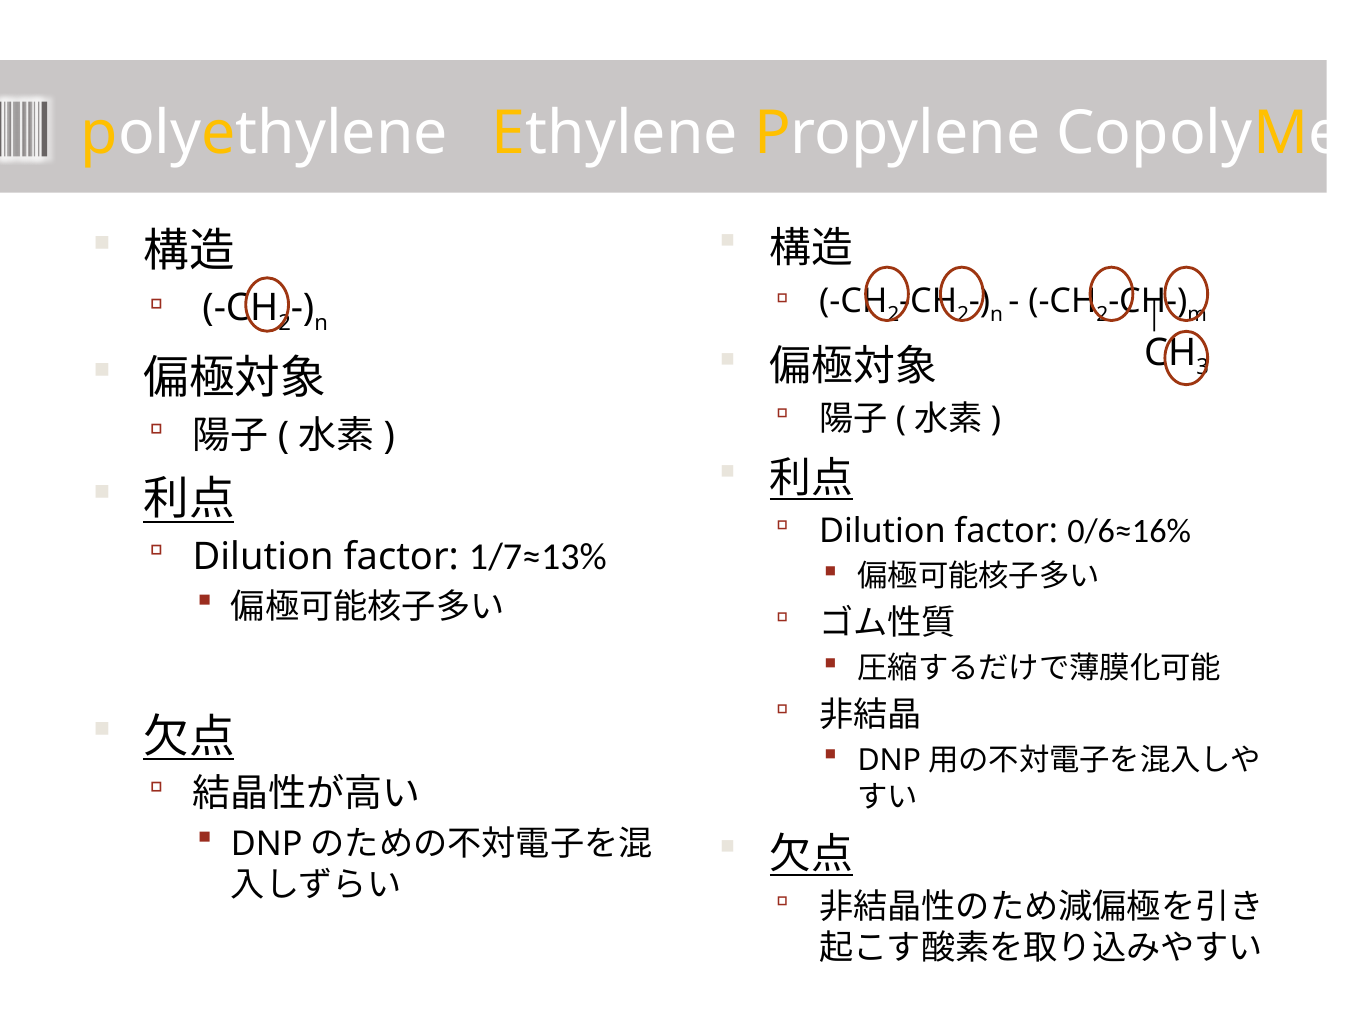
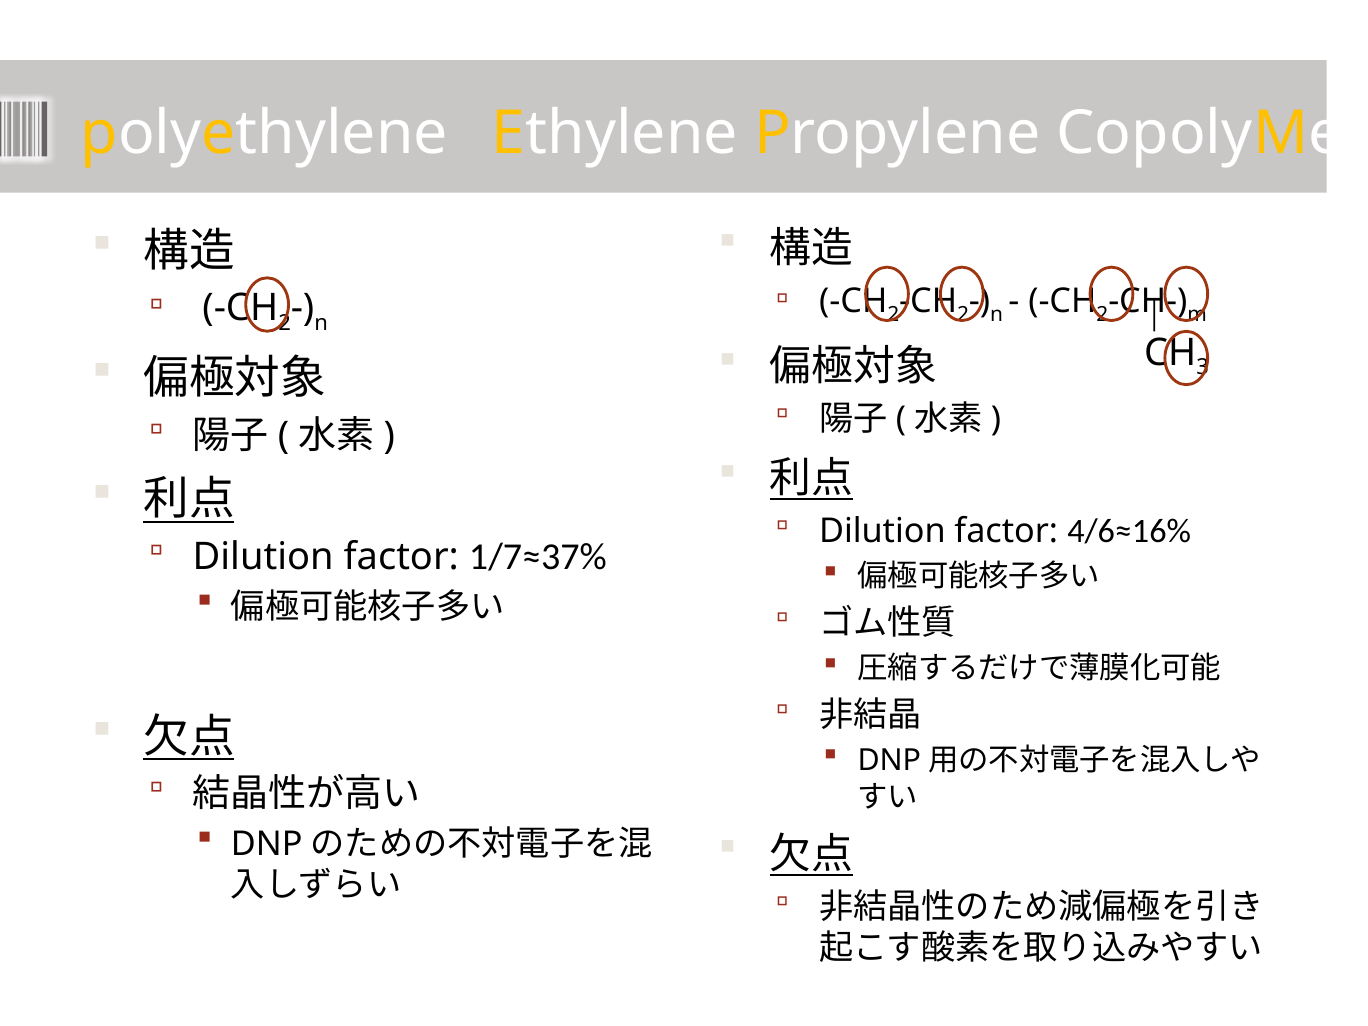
0/6≈16%: 0/6≈16% -> 4/6≈16% (1129, 532)
1/7≈13%: 1/7≈13% -> 1/7≈37% (538, 557)
